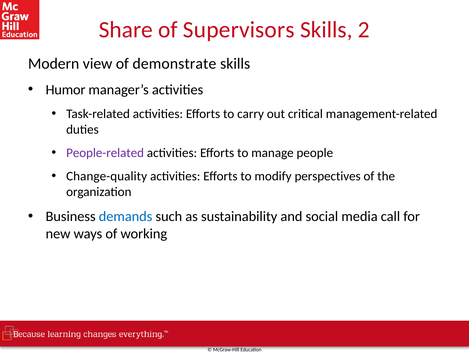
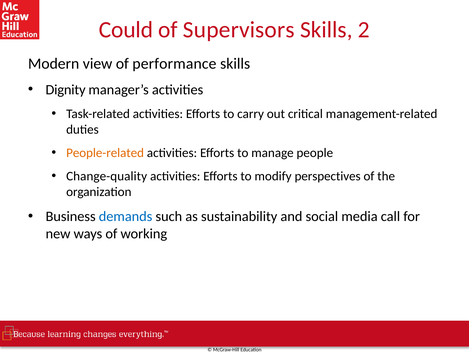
Share: Share -> Could (126, 30)
demonstrate: demonstrate -> performance (174, 64)
Humor: Humor -> Dignity (66, 90)
People-related colour: purple -> orange (105, 153)
